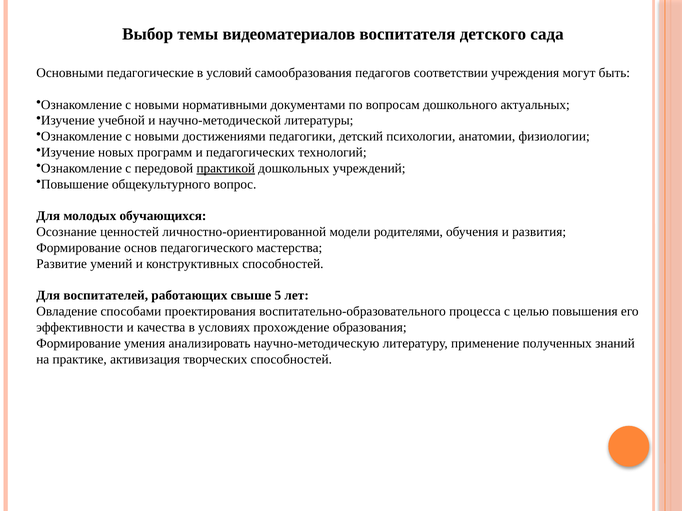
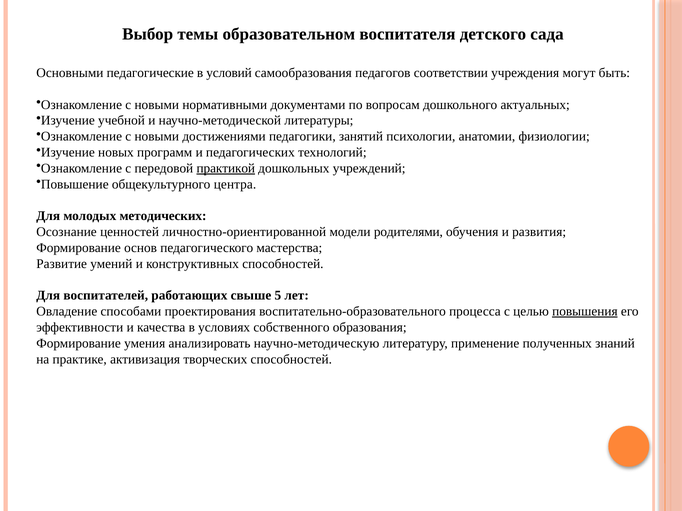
видеоматериалов: видеоматериалов -> образовательном (289, 34)
детский: детский -> занятий (361, 137)
вопрос: вопрос -> центра (235, 184)
обучающихся: обучающихся -> методических (163, 216)
повышения underline: none -> present (585, 312)
прохождение: прохождение -> собственного (291, 328)
